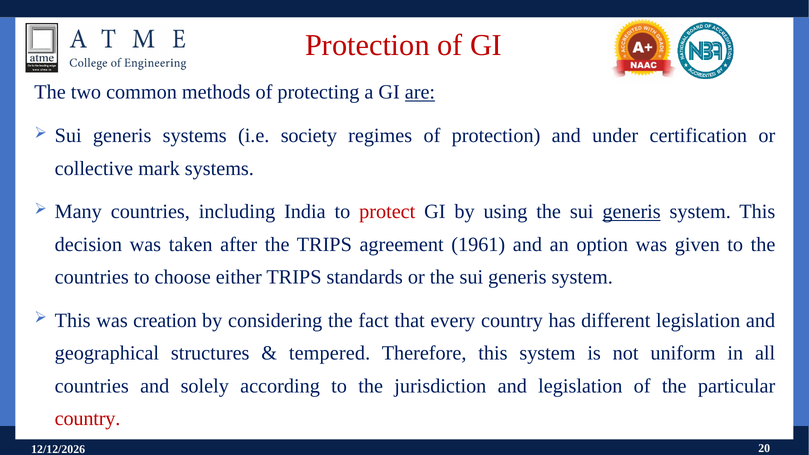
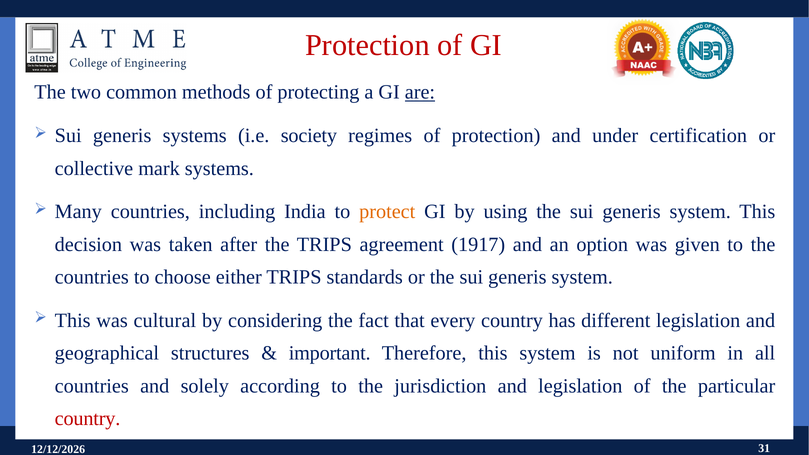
protect colour: red -> orange (387, 212)
generis underline: present -> none (632, 212)
1961: 1961 -> 1917 (478, 245)
creation: creation -> cultural (165, 321)
tempered: tempered -> important (330, 353)
20: 20 -> 31 (764, 448)
